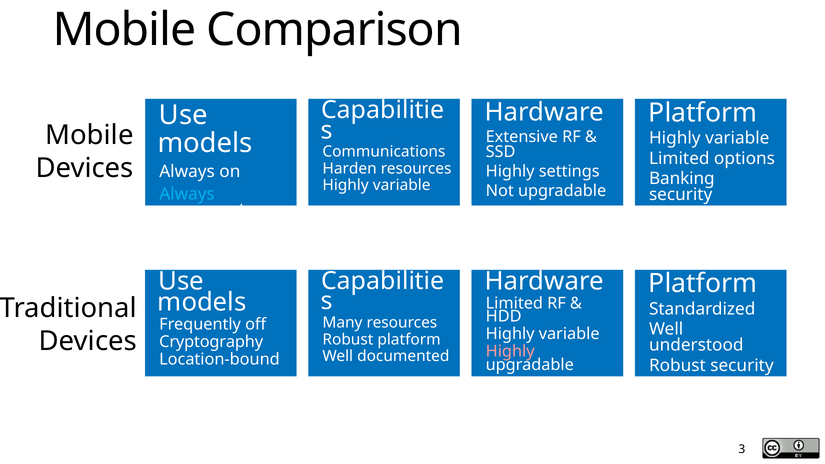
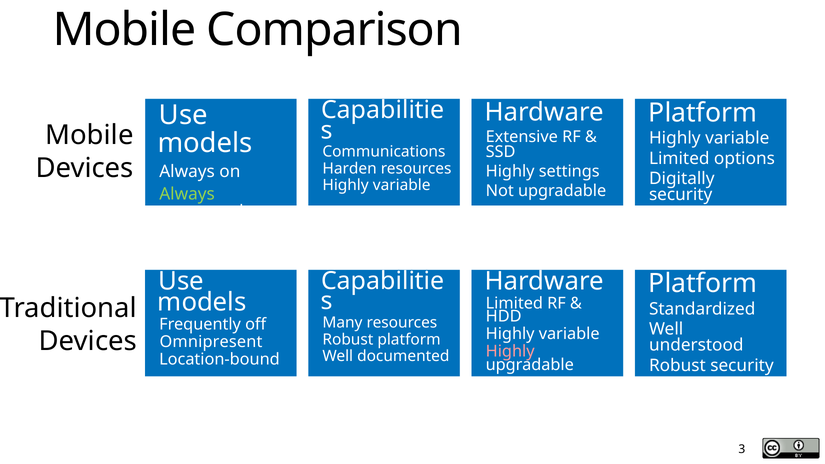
Banking: Banking -> Digitally (682, 179)
Always colour: light blue -> light green (187, 194)
Cryptography: Cryptography -> Omnipresent (211, 342)
